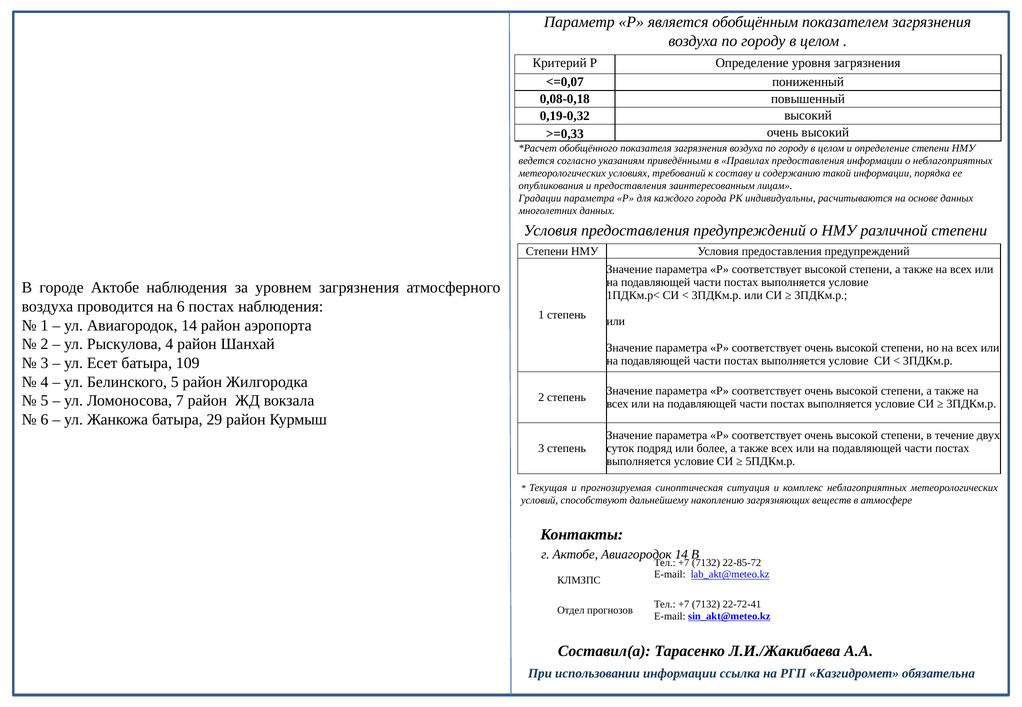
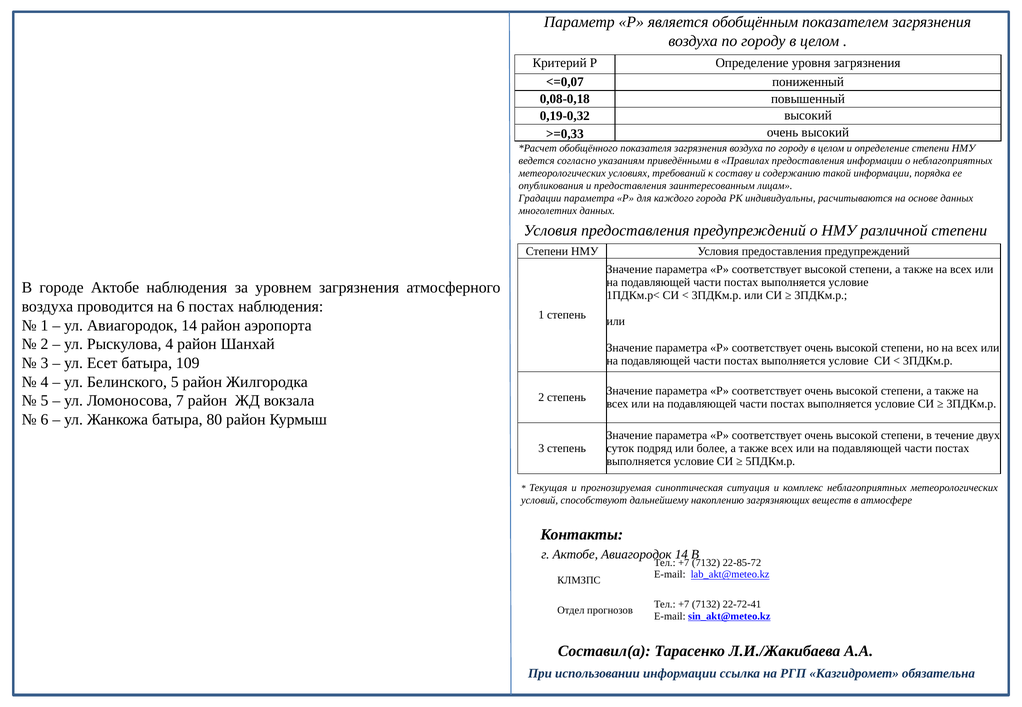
29: 29 -> 80 (214, 420)
